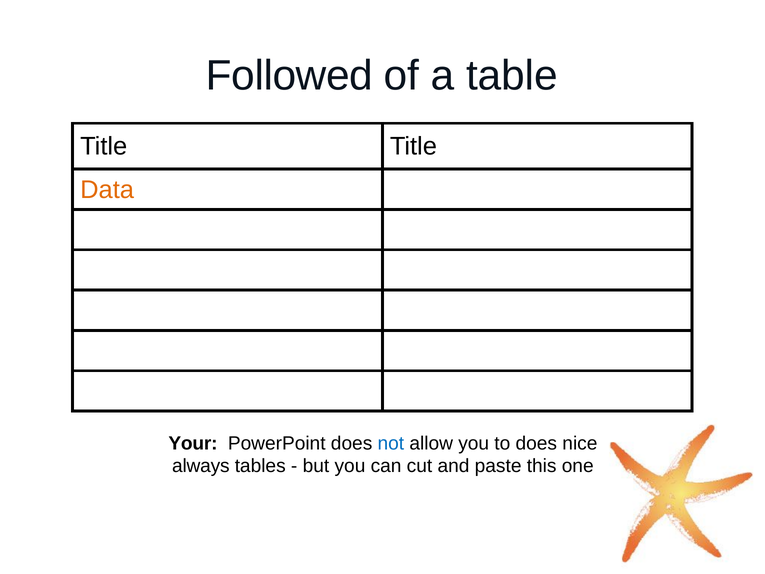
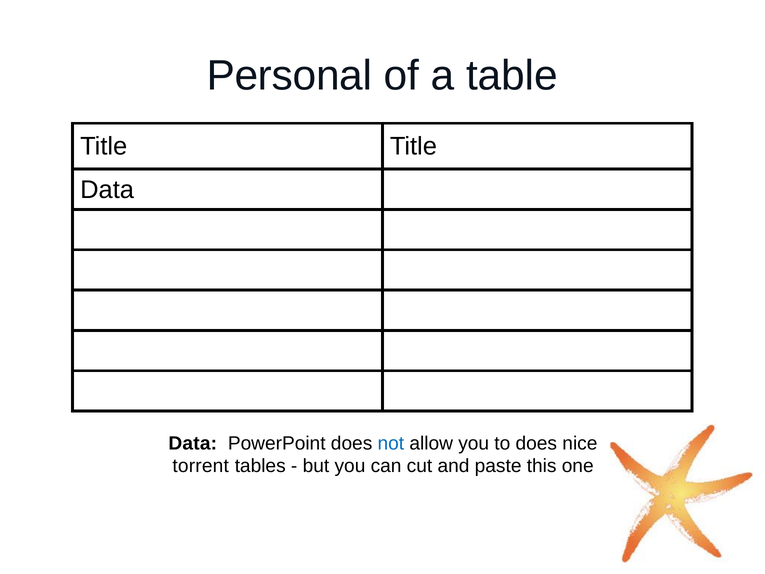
Followed: Followed -> Personal (289, 76)
Data colour: orange -> black (107, 190)
Your: Your -> Data (193, 443)
always: always -> torrent (201, 466)
